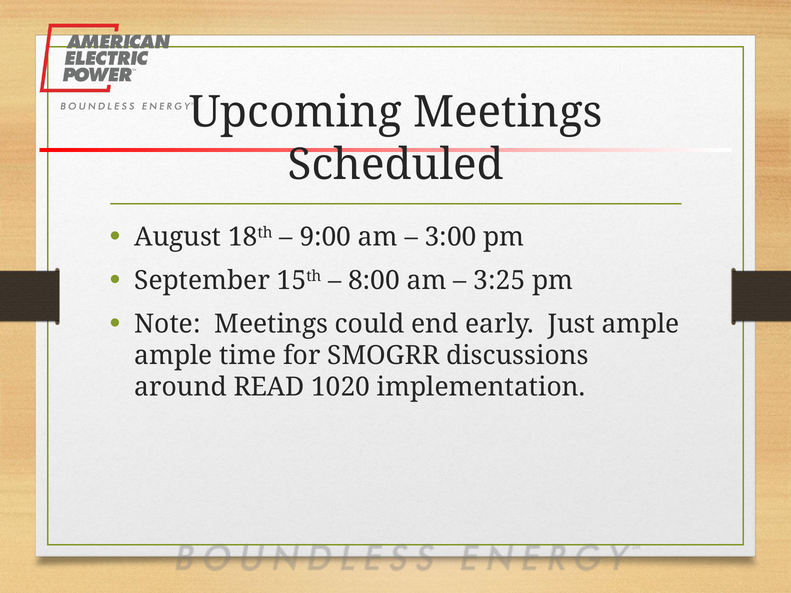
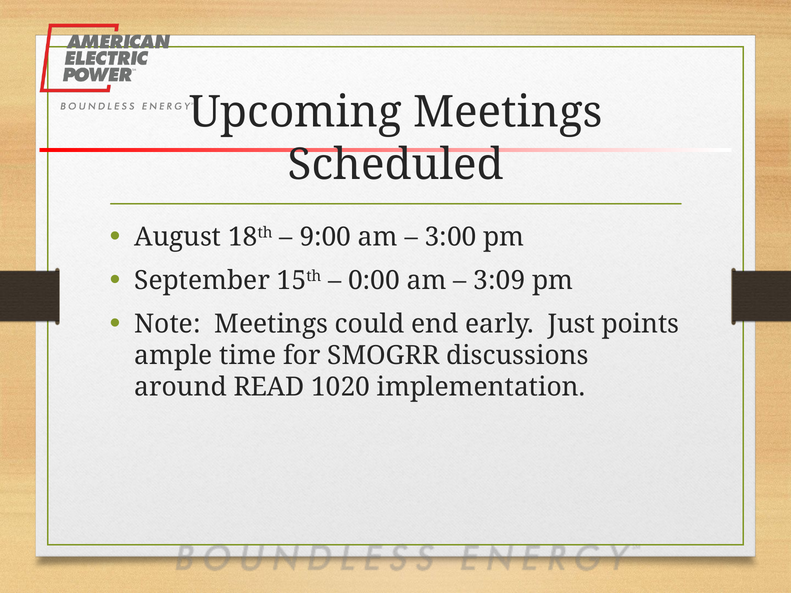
8:00: 8:00 -> 0:00 (374, 281)
3:25: 3:25 -> 3:09 (499, 281)
Just ample: ample -> points (641, 324)
